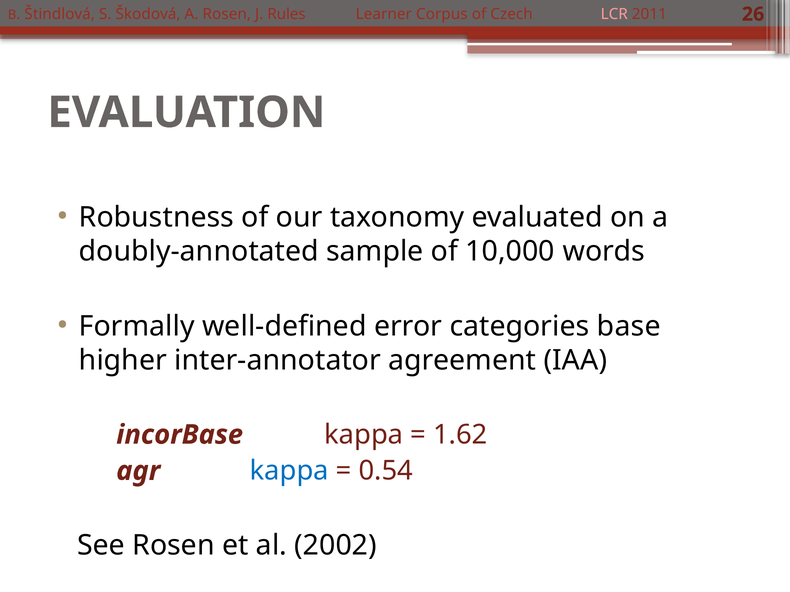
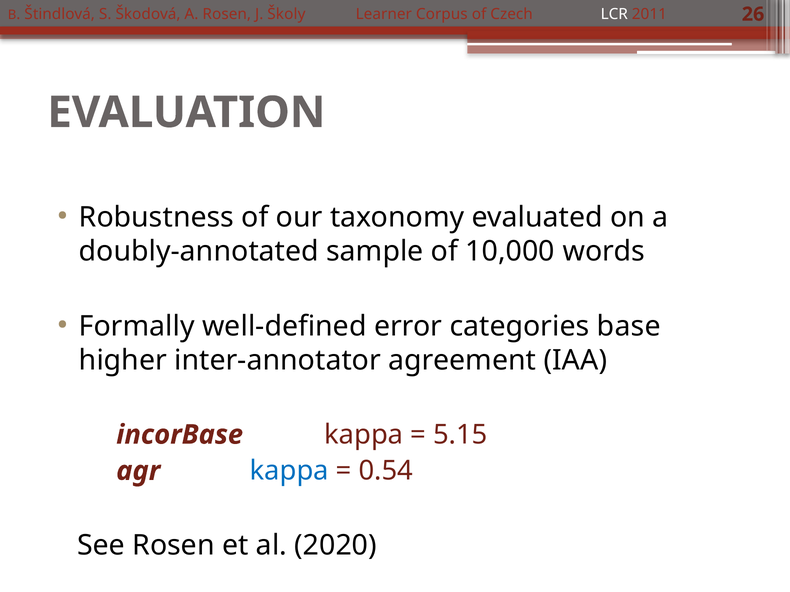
Rules: Rules -> Školy (286, 14)
LCR colour: pink -> white (614, 14)
1.62: 1.62 -> 5.15 (460, 435)
2002: 2002 -> 2020 (336, 546)
